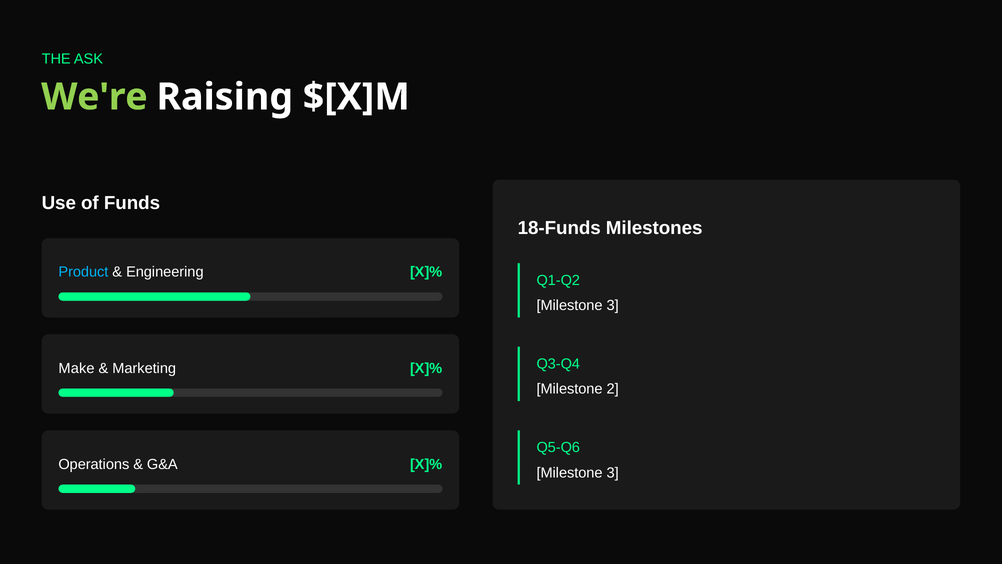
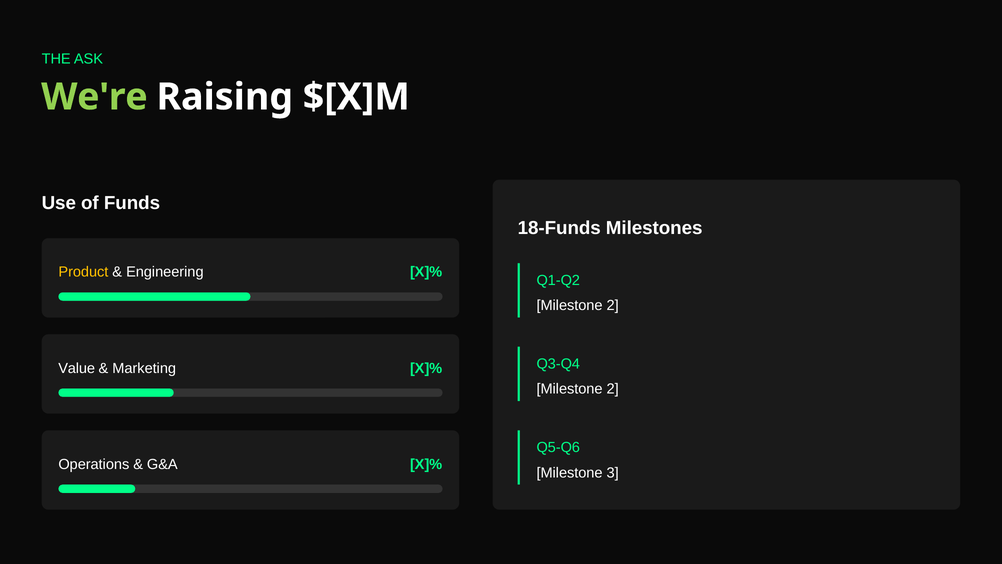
Product colour: light blue -> yellow (83, 272)
3: 3 -> 2 (613, 305)
Make: Make -> Value (77, 368)
